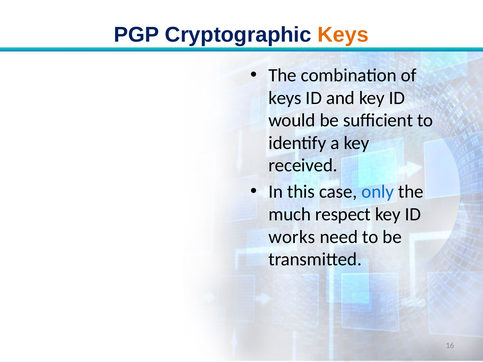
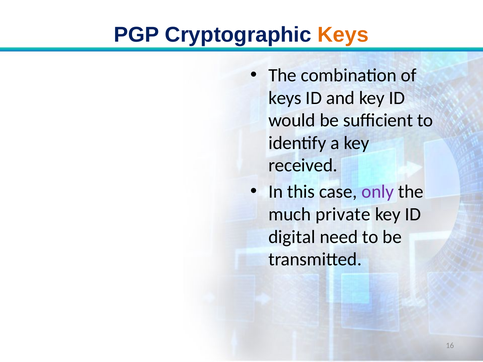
only colour: blue -> purple (378, 192)
respect: respect -> private (343, 214)
works: works -> digital (292, 237)
